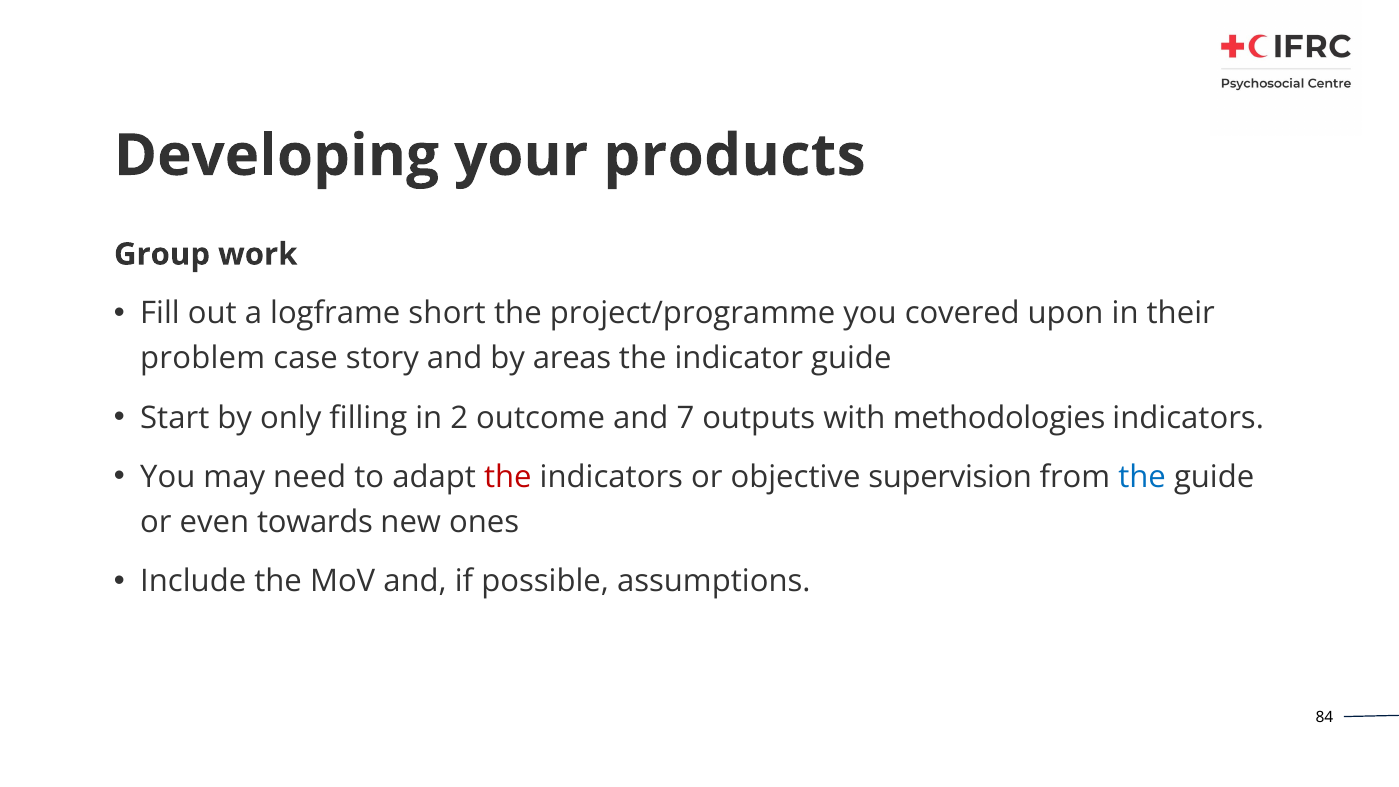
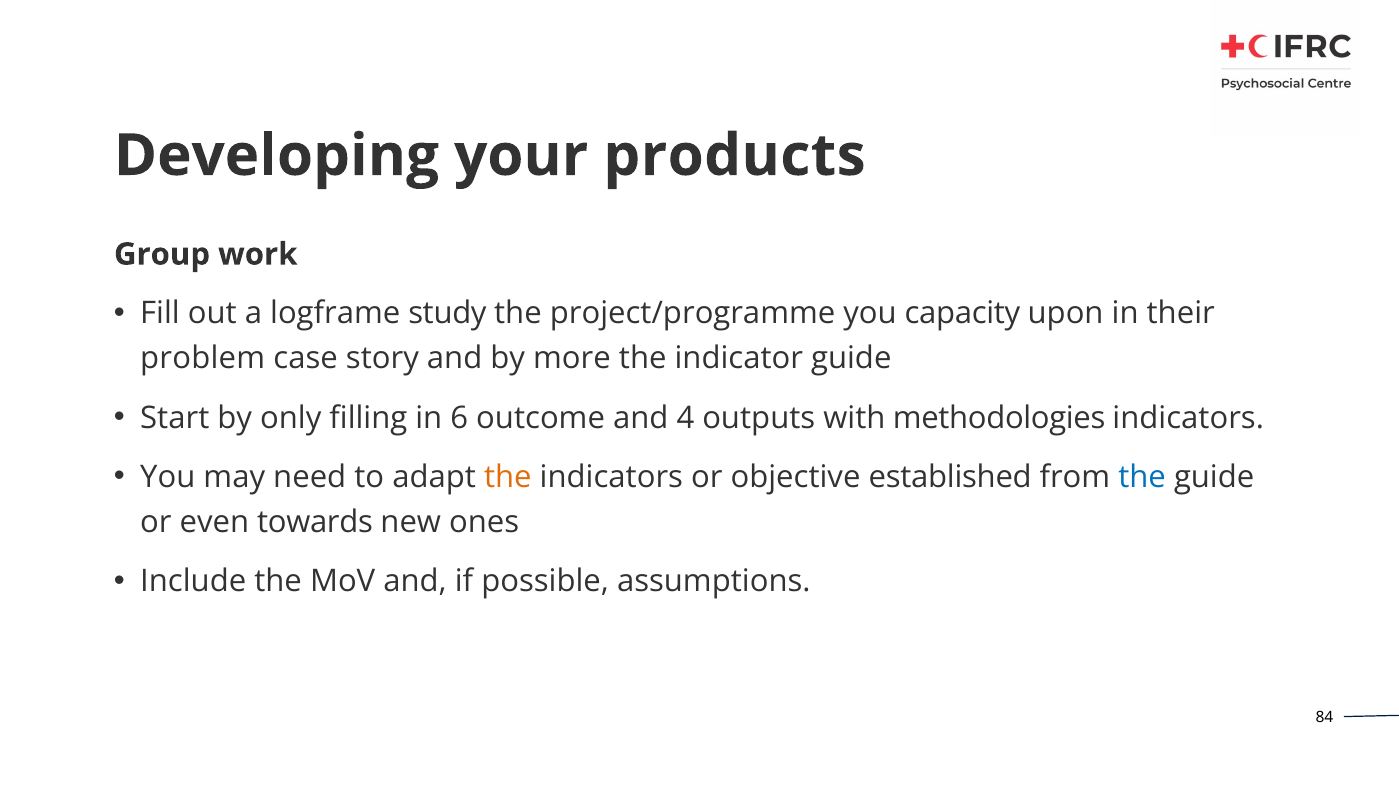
short: short -> study (447, 314)
covered: covered -> capacity (962, 314)
areas: areas -> more (572, 359)
2: 2 -> 6 (459, 418)
7: 7 -> 4 (685, 418)
the colour: red -> orange (508, 477)
supervision: supervision -> established (950, 477)
